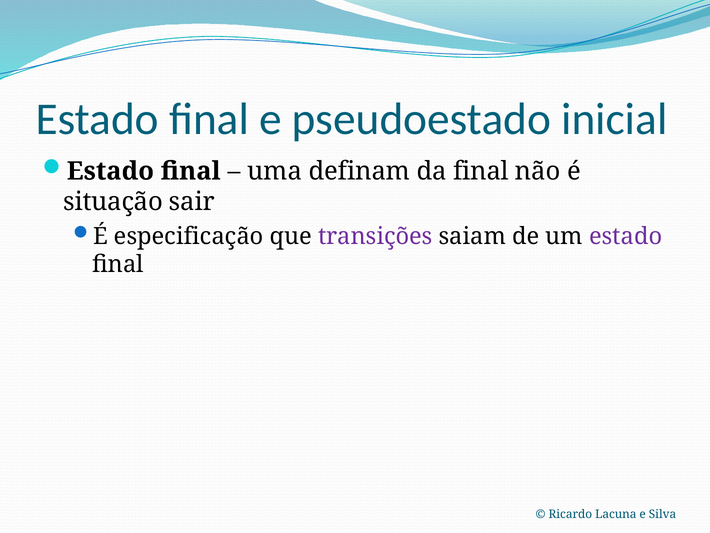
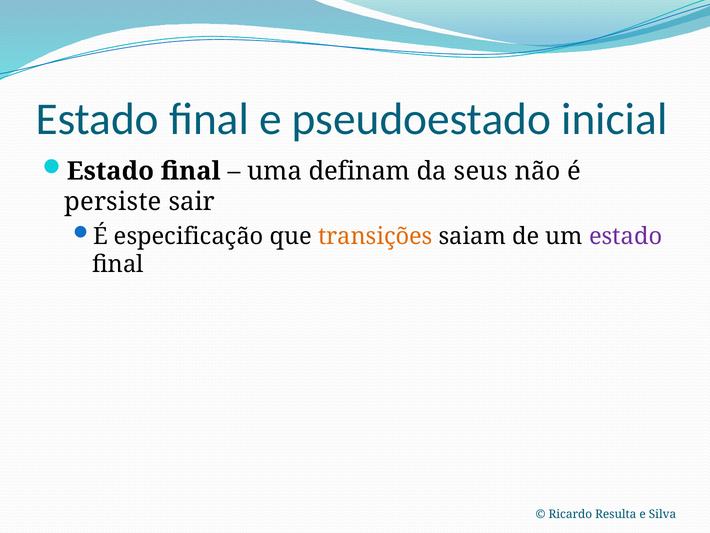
da final: final -> seus (481, 171)
situação: situação -> persiste (113, 202)
transições colour: purple -> orange (375, 236)
Lacuna: Lacuna -> Resulta (616, 514)
